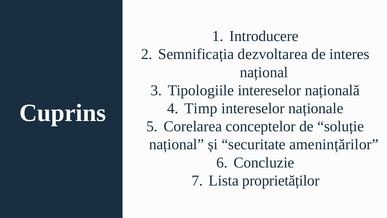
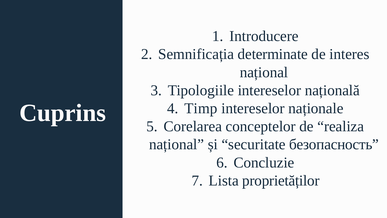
dezvoltarea: dezvoltarea -> determinate (273, 54)
soluție: soluție -> realiza (341, 126)
amenințărilor: amenințărilor -> безопасность (334, 144)
